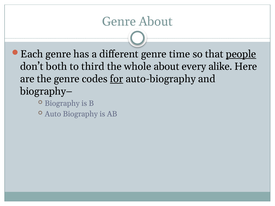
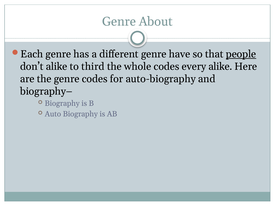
time: time -> have (180, 54)
don’t both: both -> alike (57, 67)
whole about: about -> codes (167, 67)
for underline: present -> none (117, 79)
